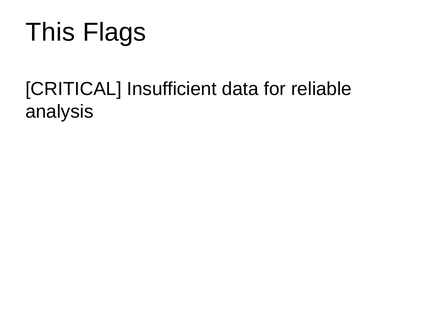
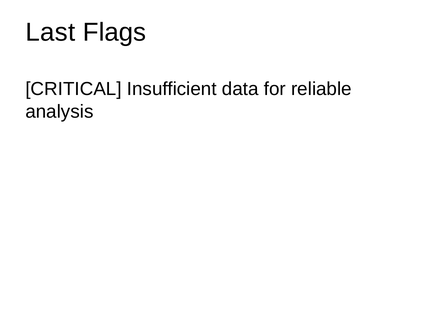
This: This -> Last (50, 32)
